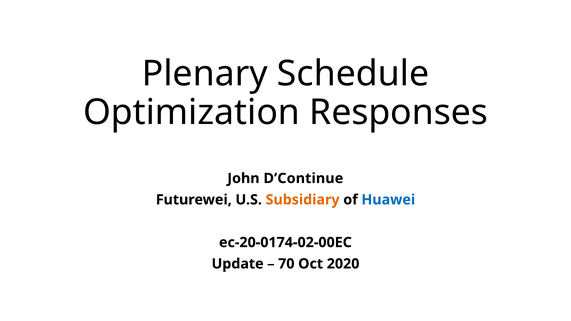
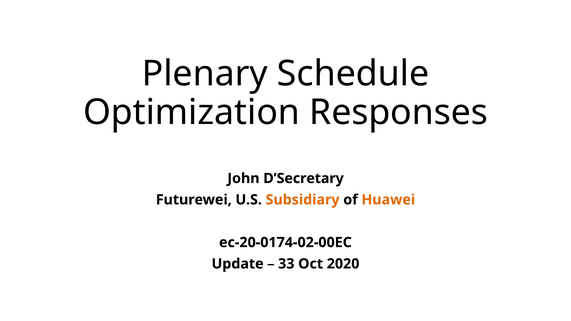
D’Continue: D’Continue -> D’Secretary (304, 178)
Huawei colour: blue -> orange (388, 200)
70: 70 -> 33 (286, 264)
